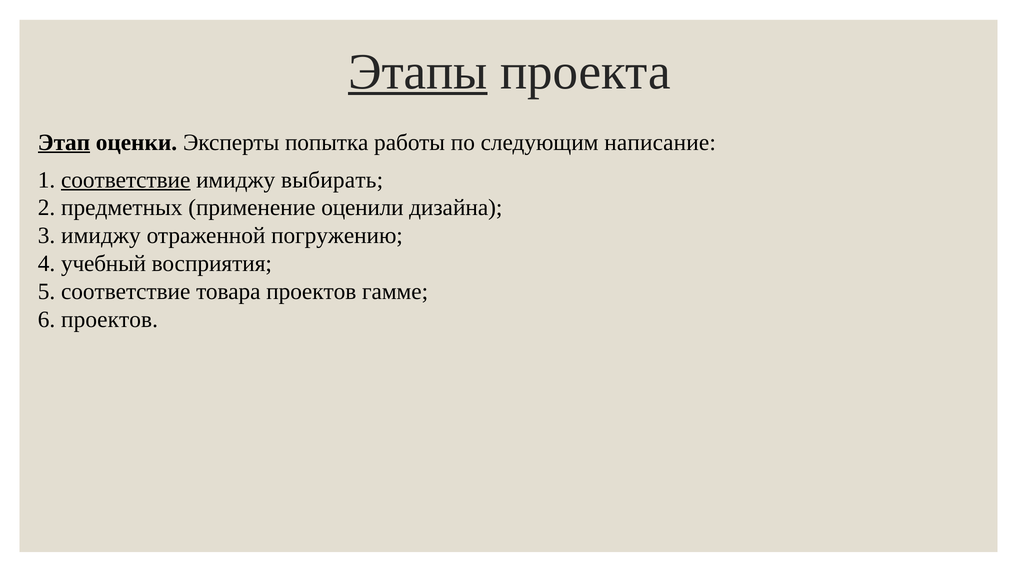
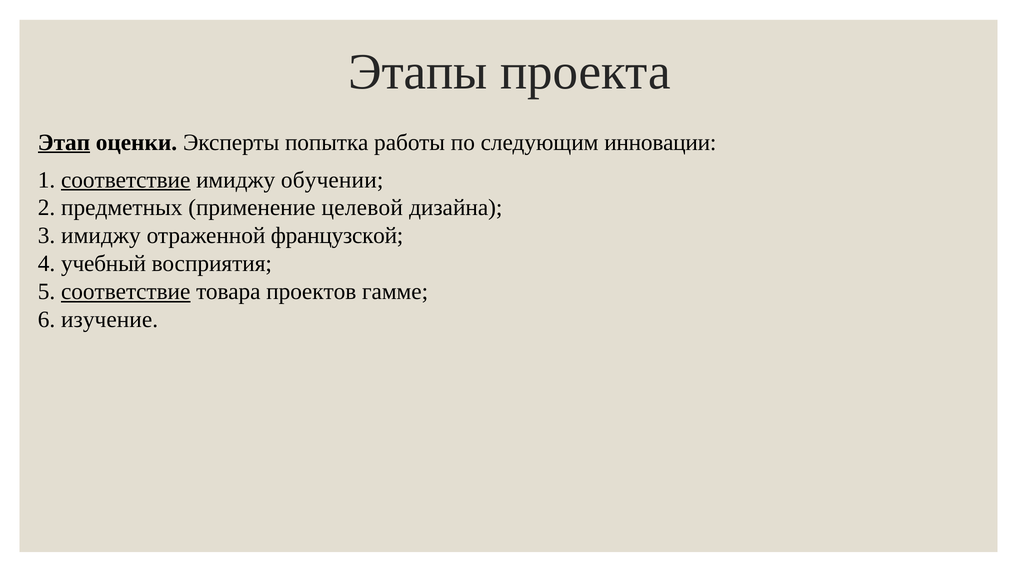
Этапы underline: present -> none (418, 72)
написание: написание -> инновации (660, 142)
выбирать: выбирать -> обучении (332, 180)
оценили: оценили -> целевой (362, 208)
погружению: погружению -> французской (337, 236)
соответствие underline: none -> present (126, 292)
6 проектов: проектов -> изучение (110, 320)
